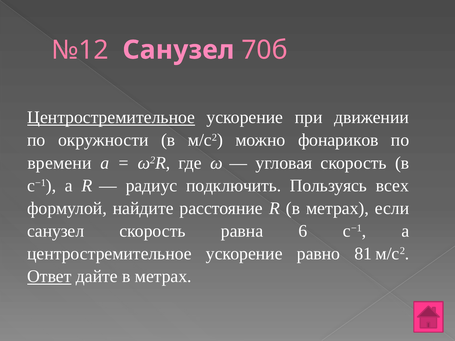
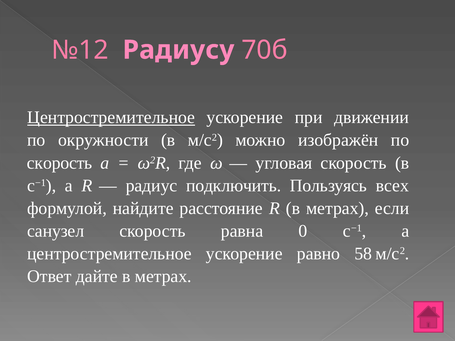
№12 Санузел: Санузел -> Радиусу (178, 50)
фонариков: фонариков -> изображён (338, 140)
времени: времени -> скорость (60, 163)
6: 6 -> 0 (303, 231)
81: 81 -> 58 (363, 254)
Ответ underline: present -> none (49, 277)
